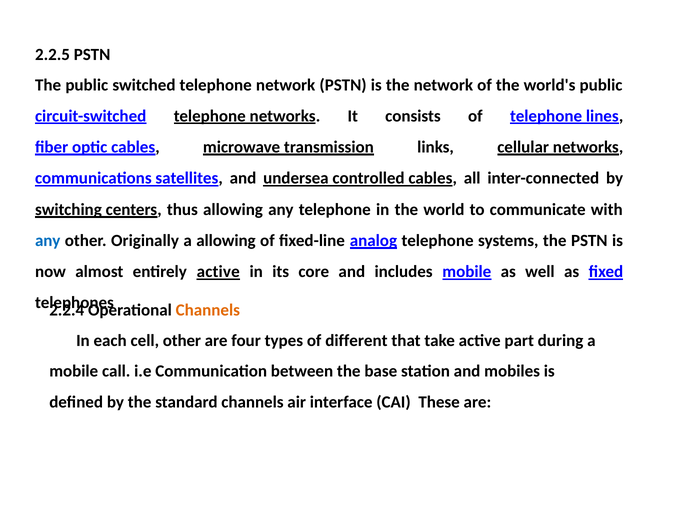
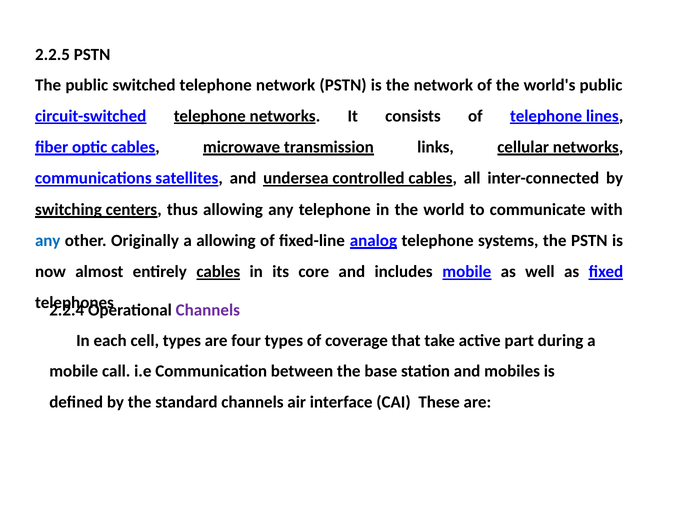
entirely active: active -> cables (218, 272)
Channels colour: orange -> purple (208, 310)
cell other: other -> types (182, 341)
different: different -> coverage (357, 341)
